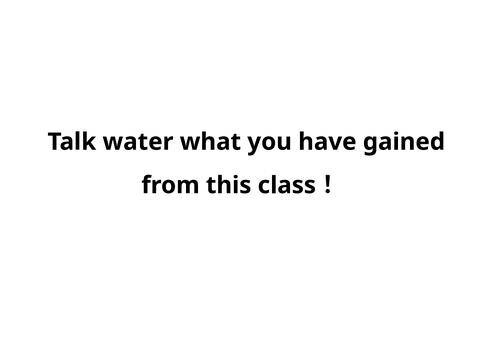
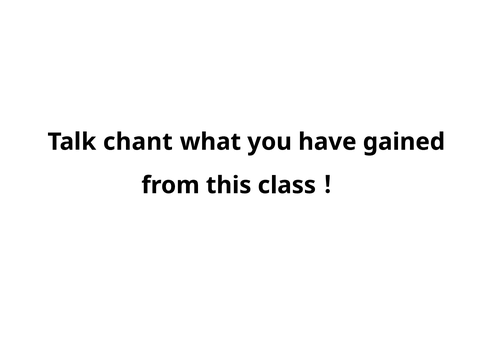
water: water -> chant (138, 142)
